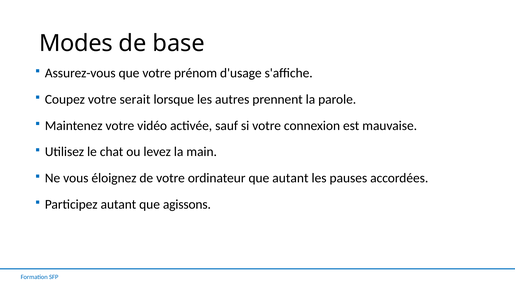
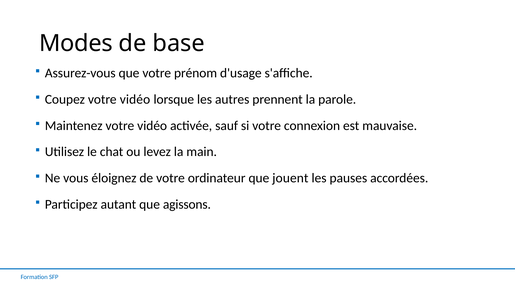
Coupez votre serait: serait -> vidéo (135, 99)
que autant: autant -> jouent (290, 178)
